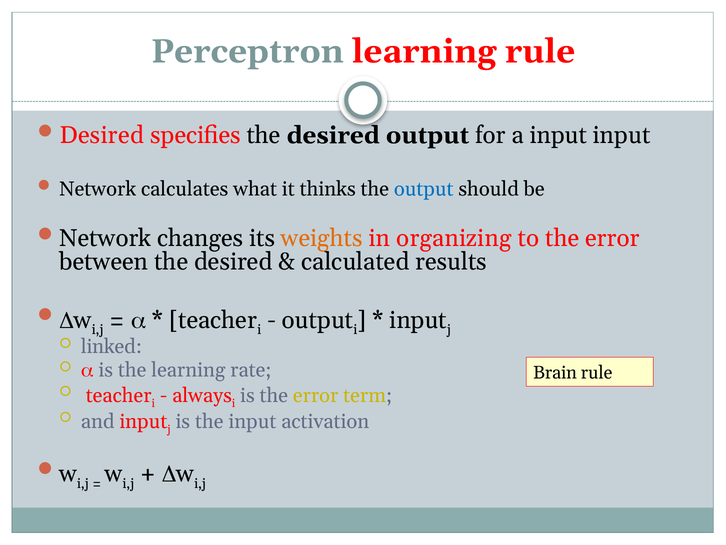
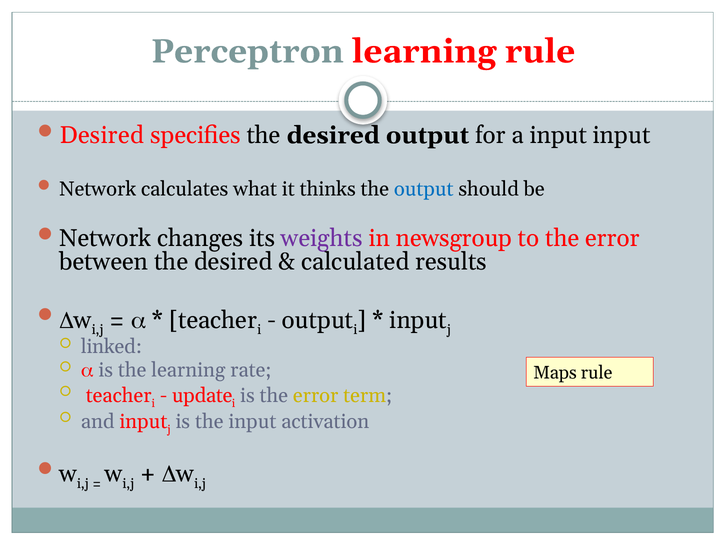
weights colour: orange -> purple (322, 238)
organizing: organizing -> newsgroup (454, 238)
Brain: Brain -> Maps (555, 373)
always: always -> update (202, 395)
